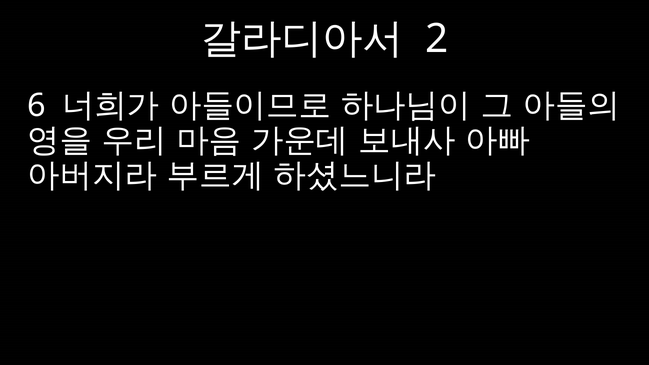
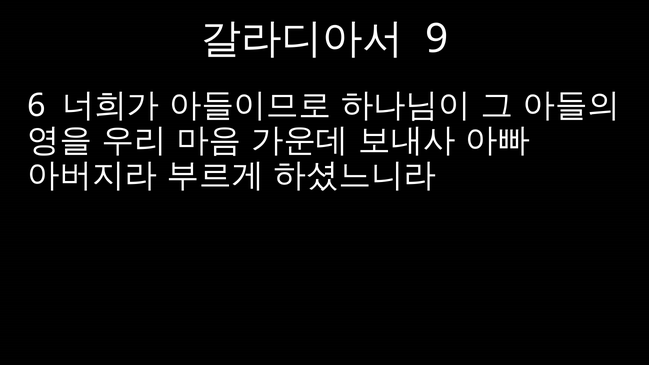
2: 2 -> 9 (437, 39)
